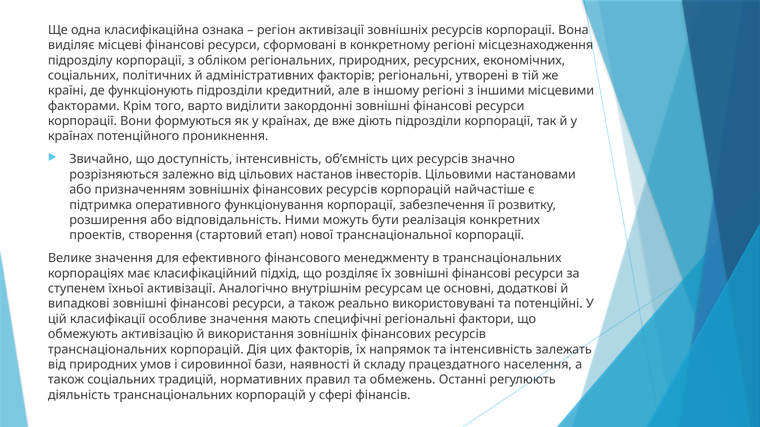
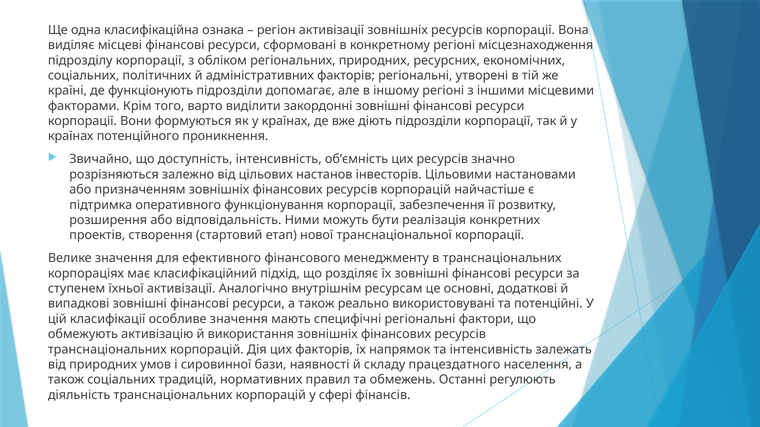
кредитний: кредитний -> допомагає (300, 91)
